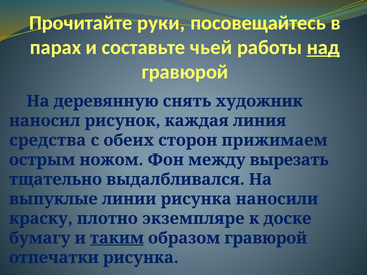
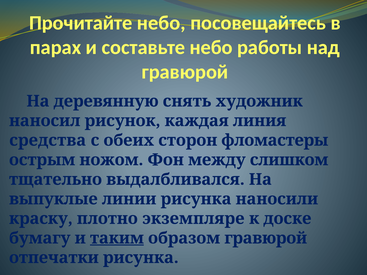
Прочитайте руки: руки -> небо (161, 23)
составьте чьей: чьей -> небо (211, 47)
над underline: present -> none (323, 47)
прижимаем: прижимаем -> фломастеры (275, 140)
вырезать: вырезать -> слишком (289, 160)
